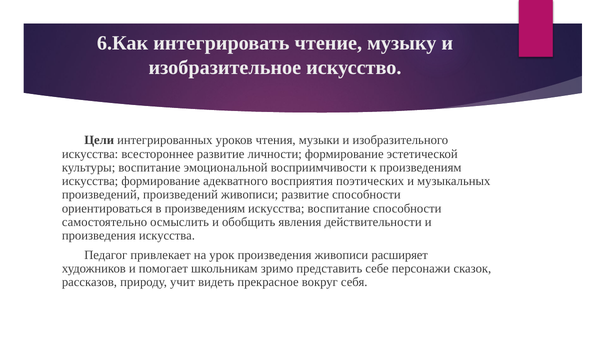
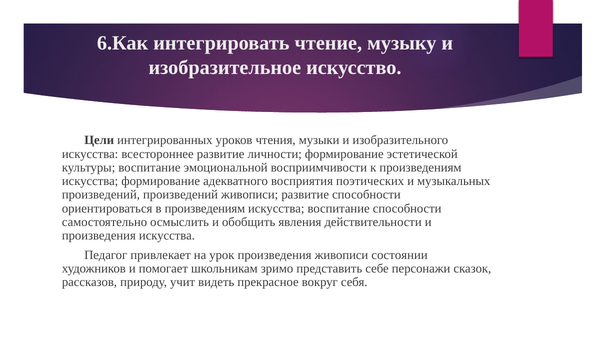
расширяет: расширяет -> состоянии (400, 255)
